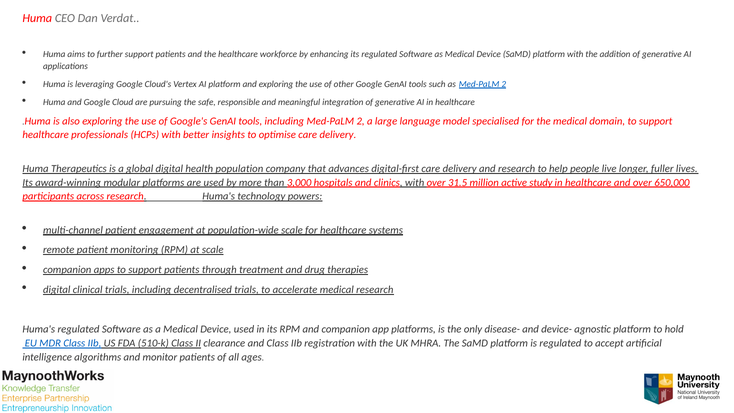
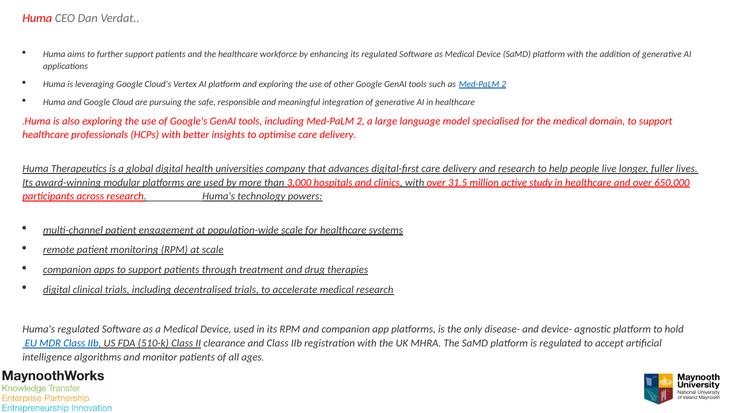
population: population -> universities (240, 169)
